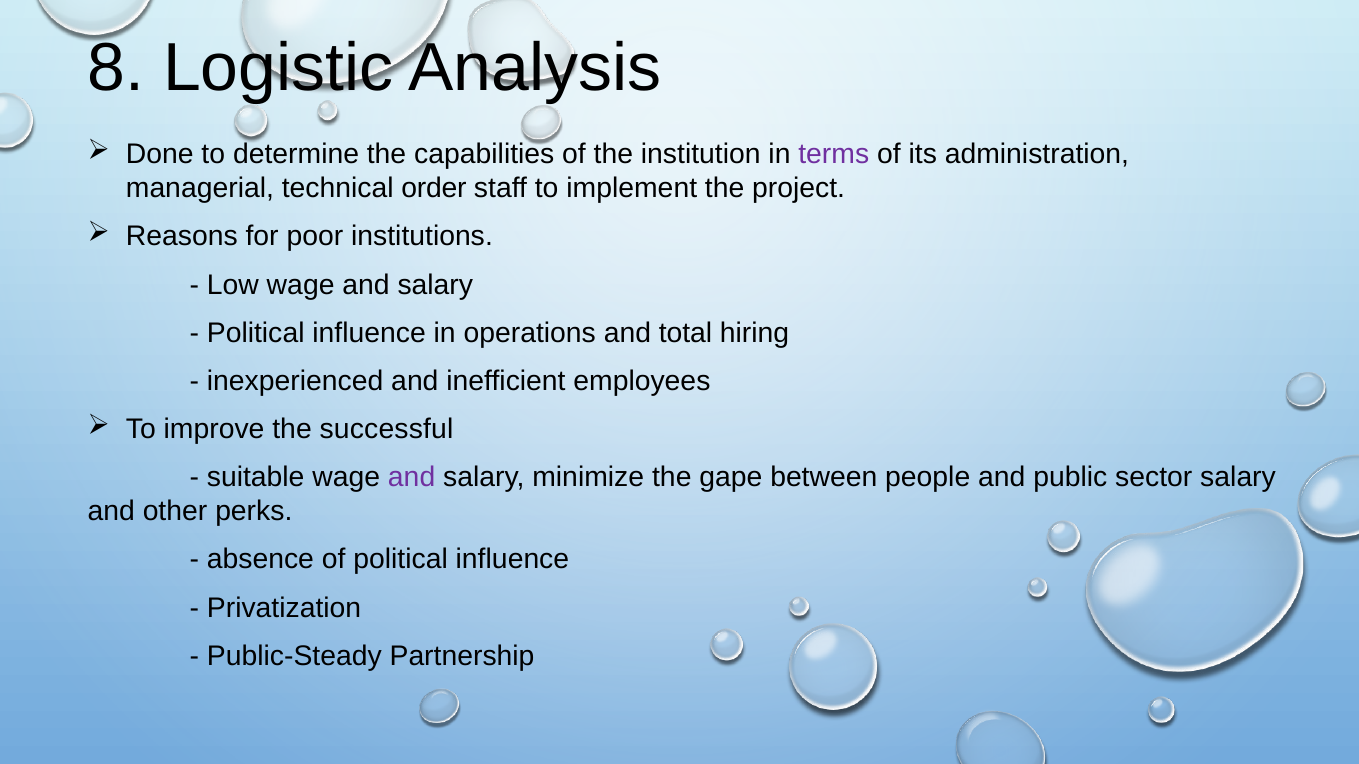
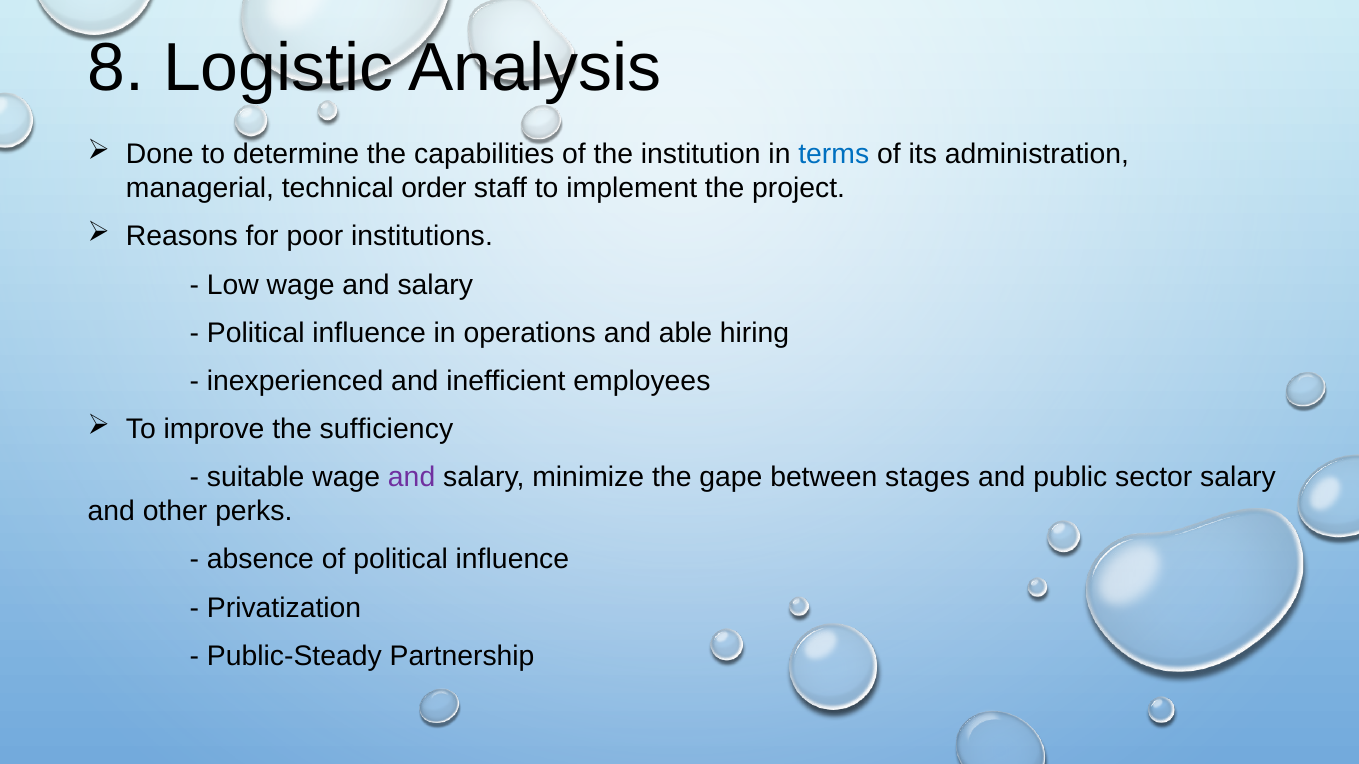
terms colour: purple -> blue (834, 155)
total: total -> able (686, 333)
successful: successful -> sufficiency (386, 430)
people: people -> stages (928, 478)
